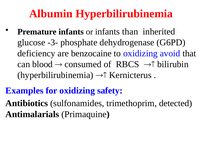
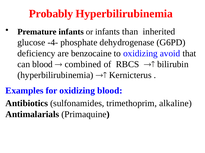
Albumin: Albumin -> Probably (51, 14)
-3-: -3- -> -4- (53, 43)
consumed: consumed -> combined (83, 65)
oxidizing safety: safety -> blood (110, 91)
detected: detected -> alkaline (176, 104)
